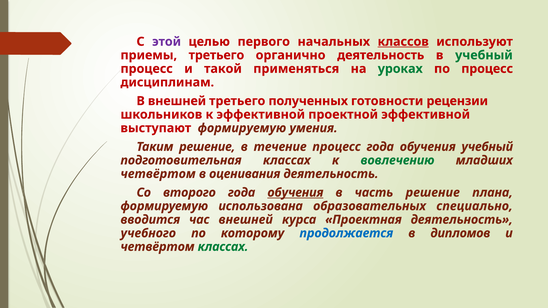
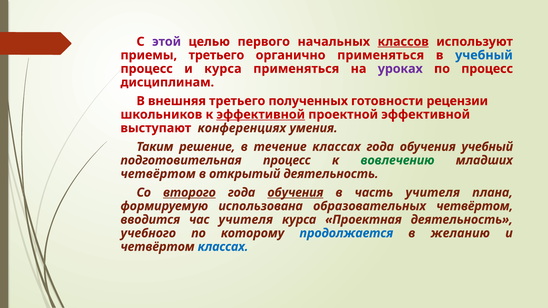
органично деятельность: деятельность -> применяться (381, 55)
учебный colour: green -> blue (484, 55)
и такой: такой -> курса (223, 69)
уроках colour: green -> purple (400, 69)
В внешней: внешней -> внешняя (177, 101)
эффективной underline: none -> present (261, 115)
выступают формируемую: формируемую -> конференциях (242, 128)
течение процесс: процесс -> классах (337, 147)
подготовительная классах: классах -> процесс (287, 160)
оценивания: оценивания -> открытый (245, 174)
второго underline: none -> present (189, 193)
часть решение: решение -> учителя (433, 193)
образовательных специально: специально -> четвёртом (475, 206)
час внешней: внешней -> учителя (246, 220)
дипломов: дипломов -> желанию (460, 233)
классах colour: green -> blue (223, 247)
